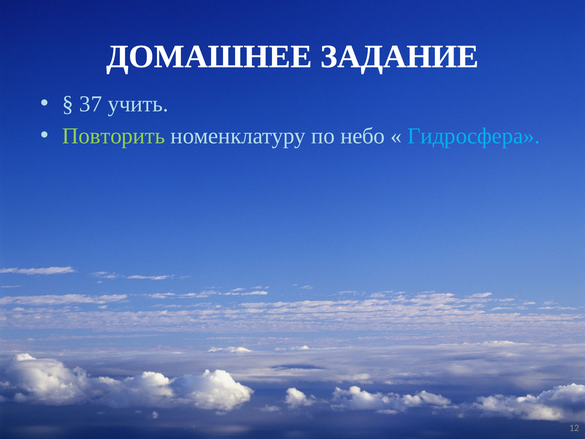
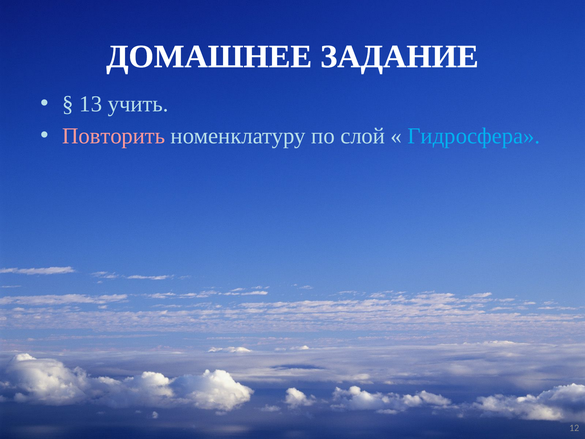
37: 37 -> 13 (91, 104)
Повторить colour: light green -> pink (114, 136)
небо: небо -> слой (363, 136)
